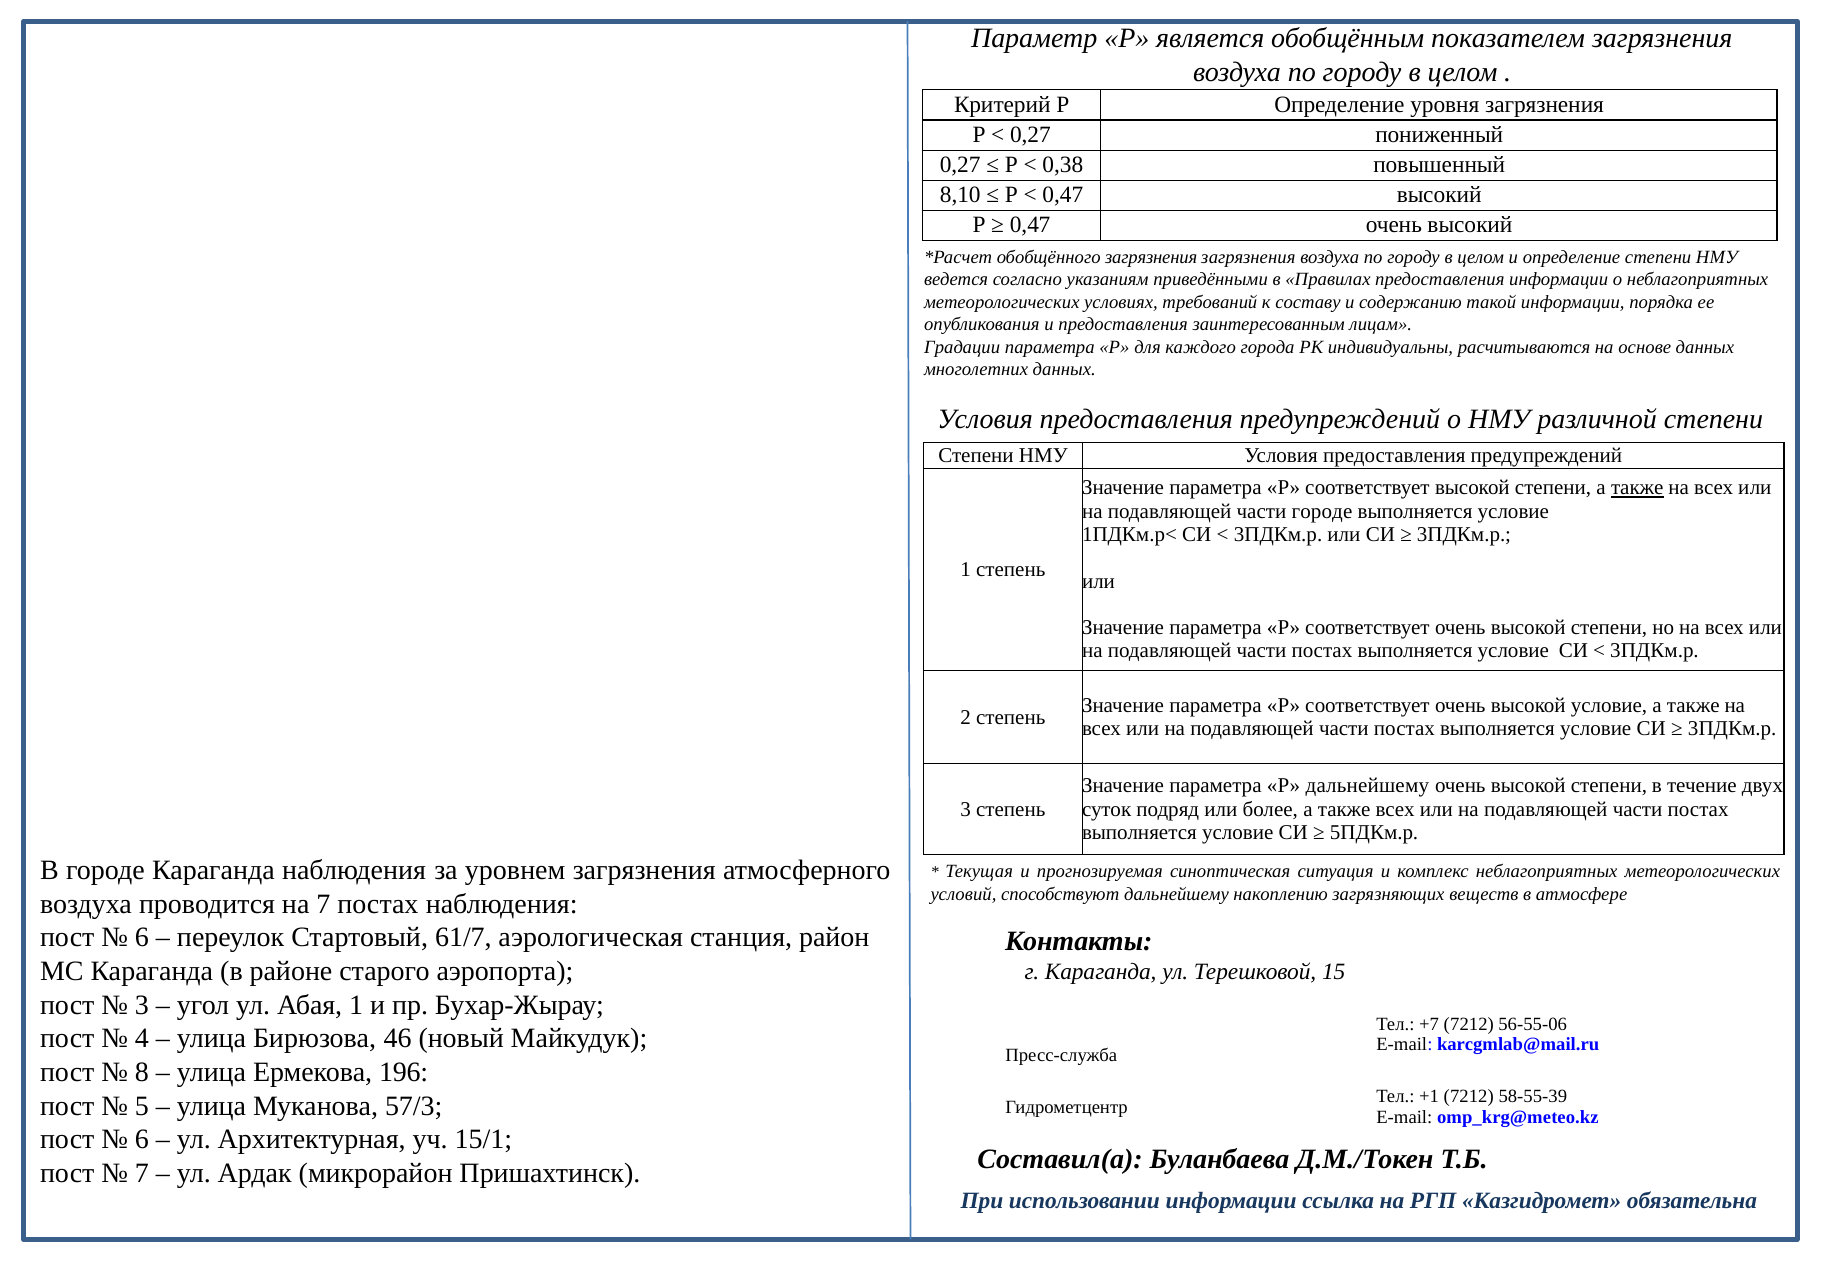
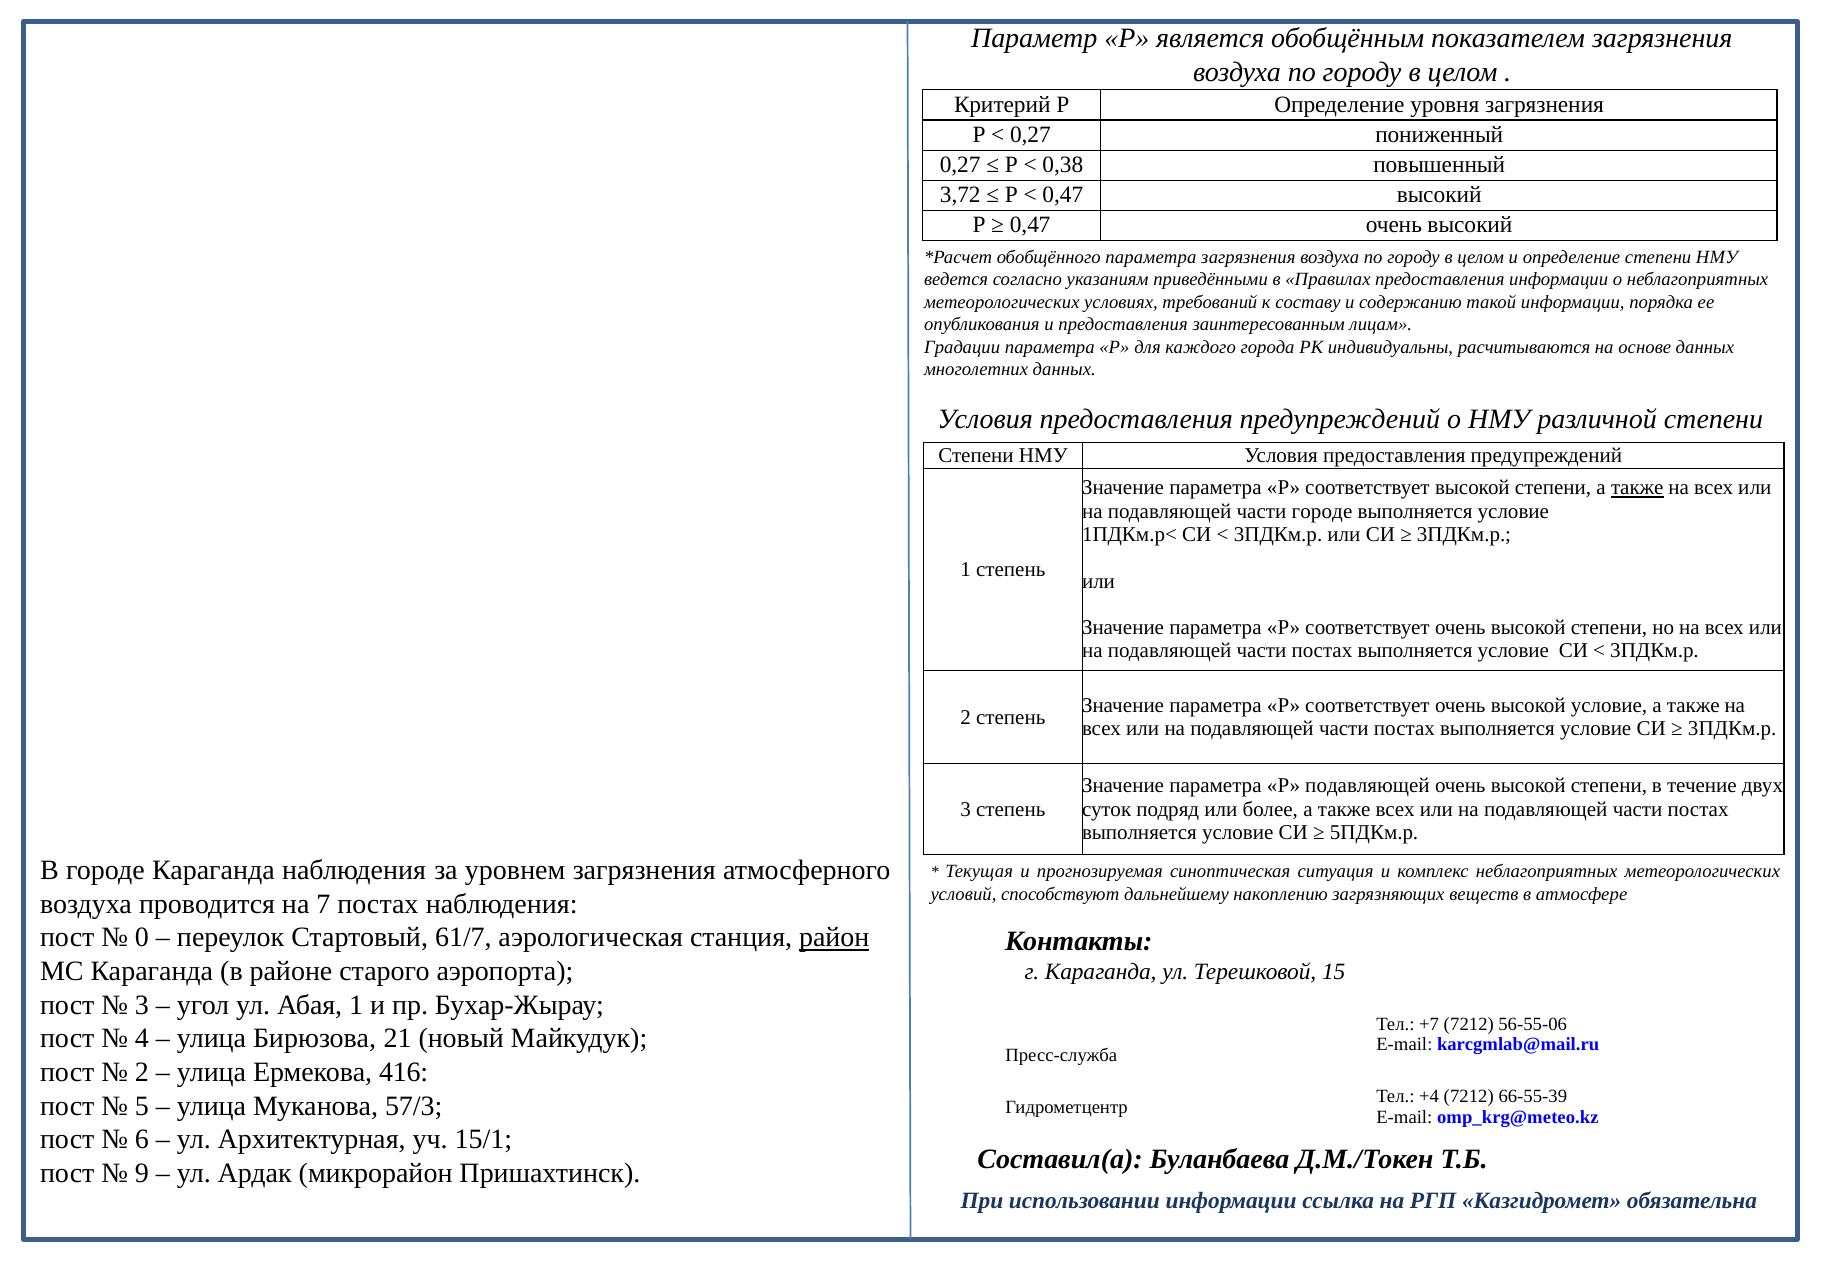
8,10: 8,10 -> 3,72 (960, 195)
обобщённого загрязнения: загрязнения -> параметра (1151, 257)
Р дальнейшему: дальнейшему -> подавляющей (1367, 786)
6: 6 -> 0 (142, 937)
район underline: none -> present (834, 937)
46: 46 -> 21 (398, 1038)
8: 8 -> 2 (142, 1072)
196: 196 -> 416 (404, 1072)
+1: +1 -> +4 (1429, 1096)
58-55-39: 58-55-39 -> 66-55-39 (1533, 1096)
7: 7 -> 9 (142, 1173)
